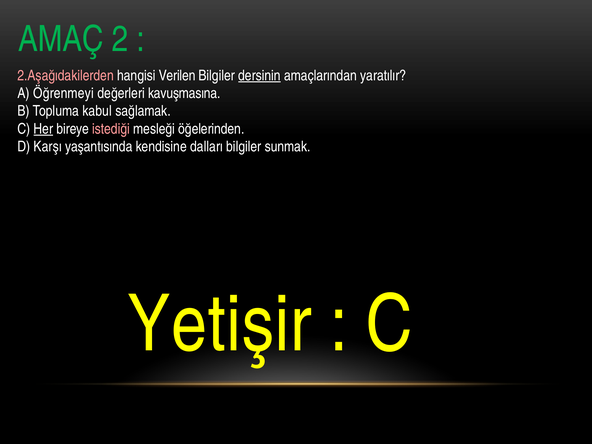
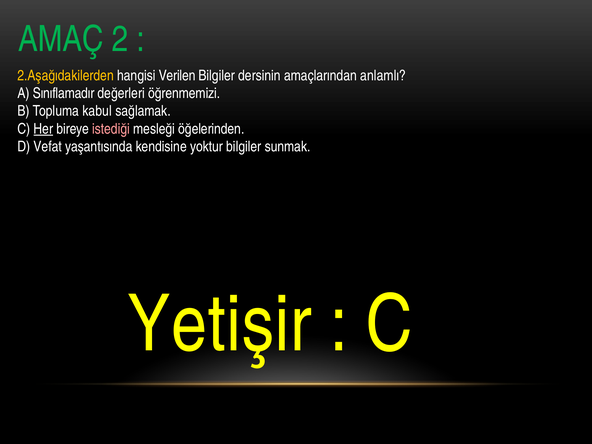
2.Aşağıdakilerden colour: pink -> yellow (66, 76)
dersinin underline: present -> none (259, 76)
yaratılır: yaratılır -> anlamlı (383, 76)
Öğrenmeyi: Öğrenmeyi -> Sınıflamadır (64, 93)
kavuşmasına: kavuşmasına -> öğrenmemizi (184, 93)
Karşı: Karşı -> Vefat (48, 147)
dalları: dalları -> yoktur (207, 147)
